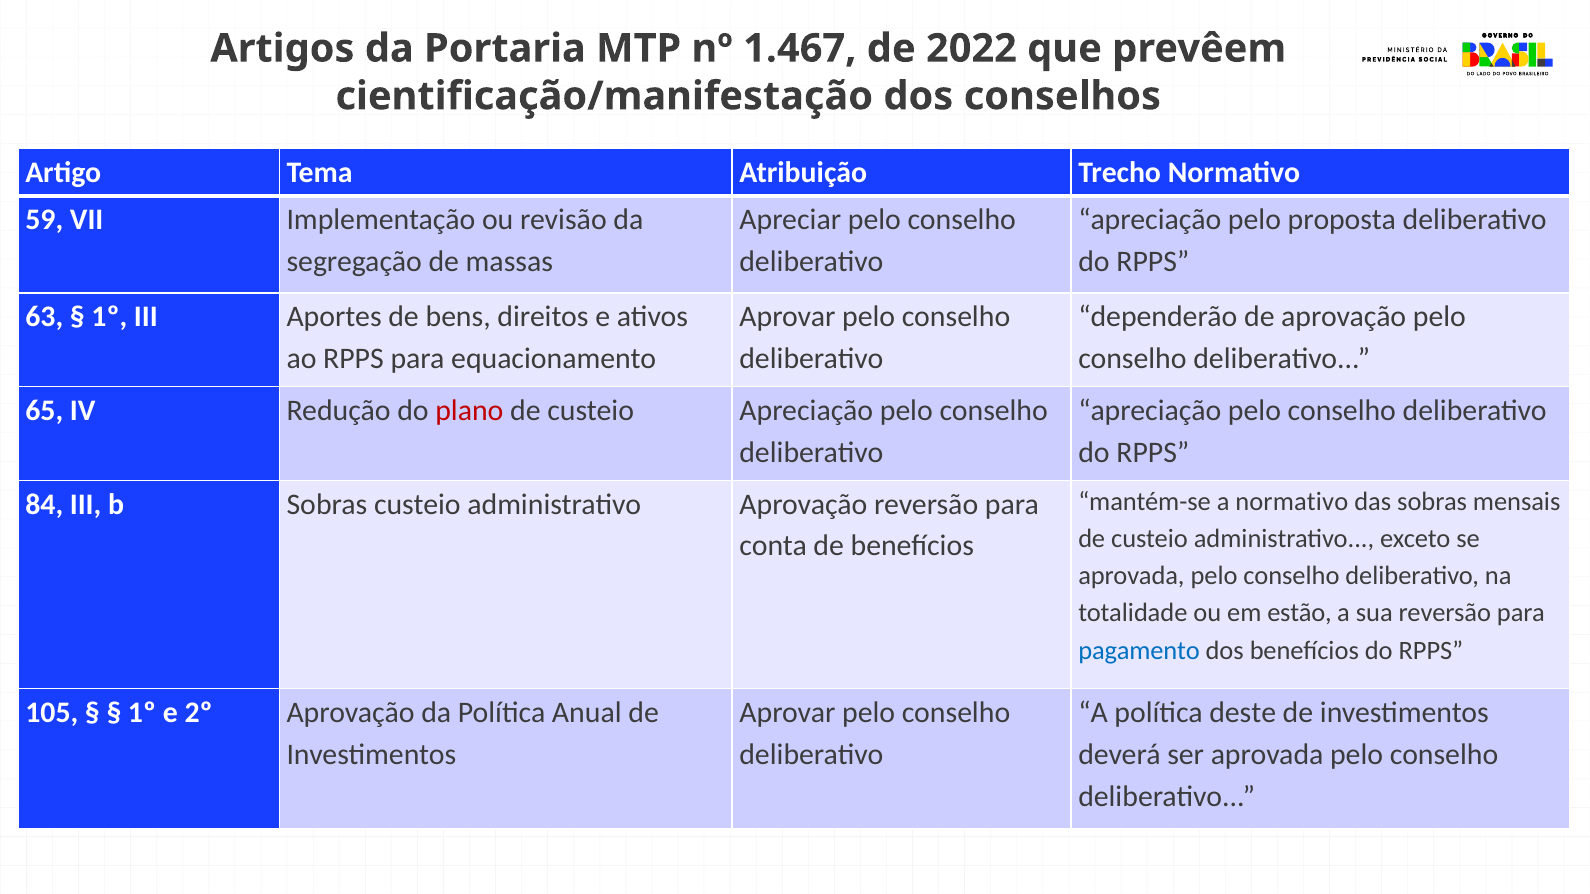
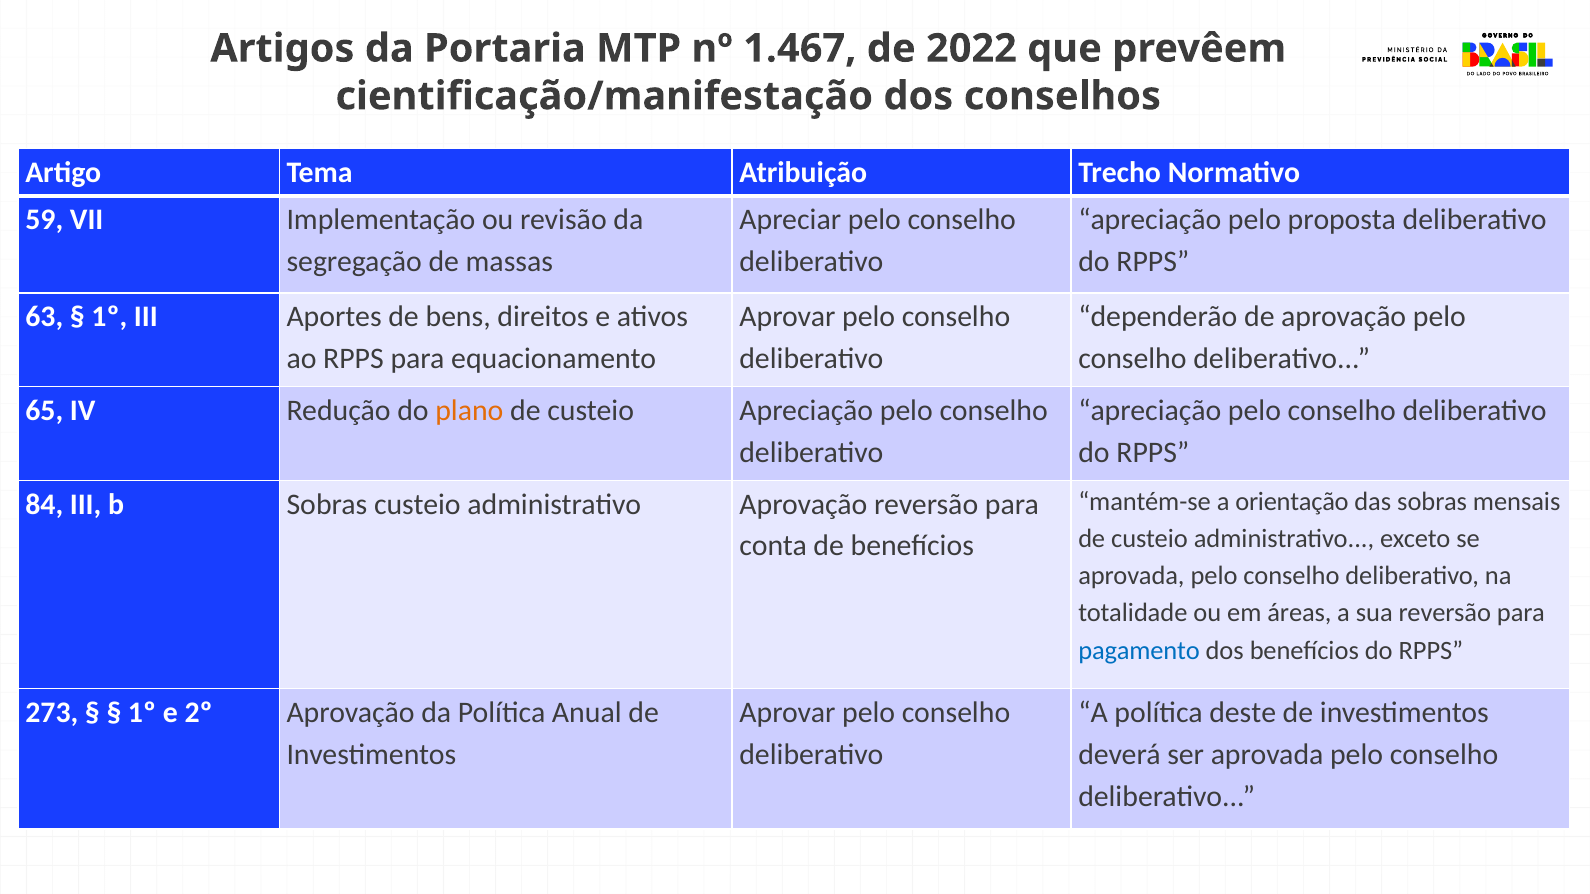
plano colour: red -> orange (469, 411)
a normativo: normativo -> orientação (1292, 502)
estão: estão -> áreas (1299, 614)
105: 105 -> 273 (52, 713)
